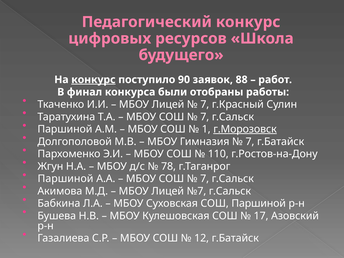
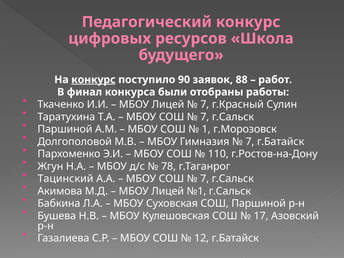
г.Морозовск underline: present -> none (245, 129)
Паршиной: Паршиной -> Тацинский (65, 179)
№7: №7 -> №1 (196, 191)
